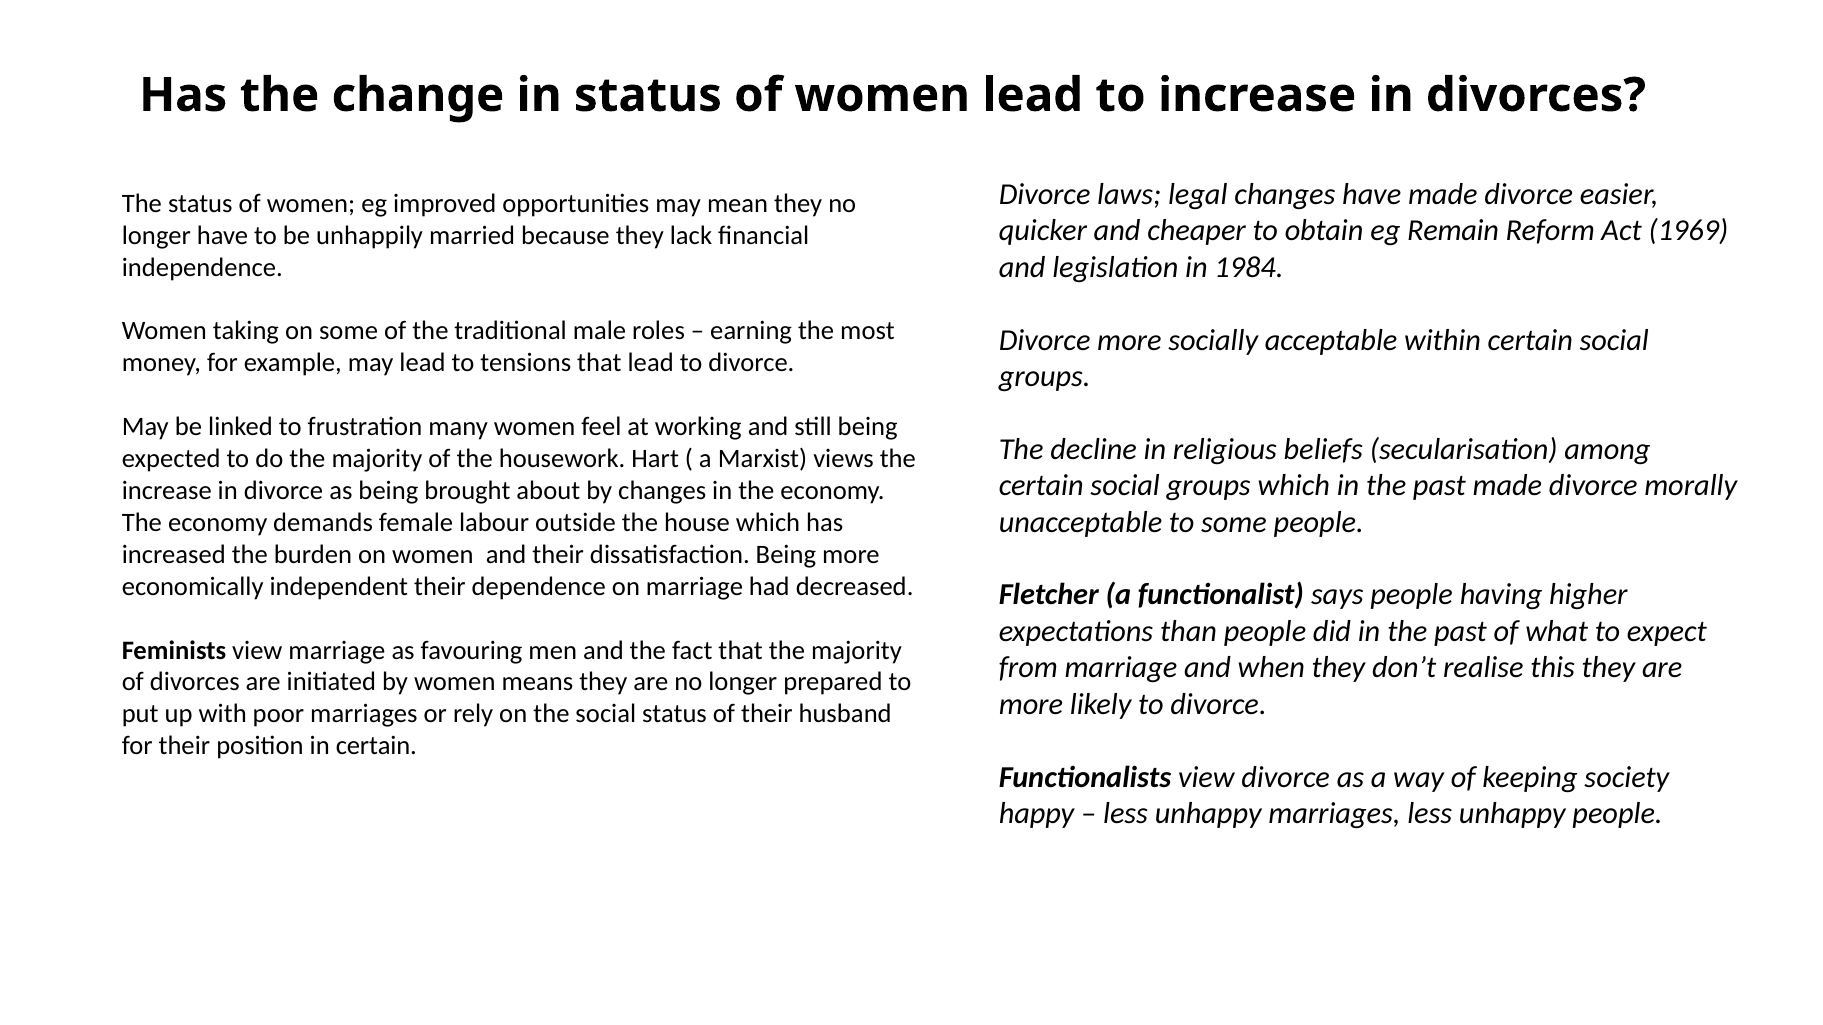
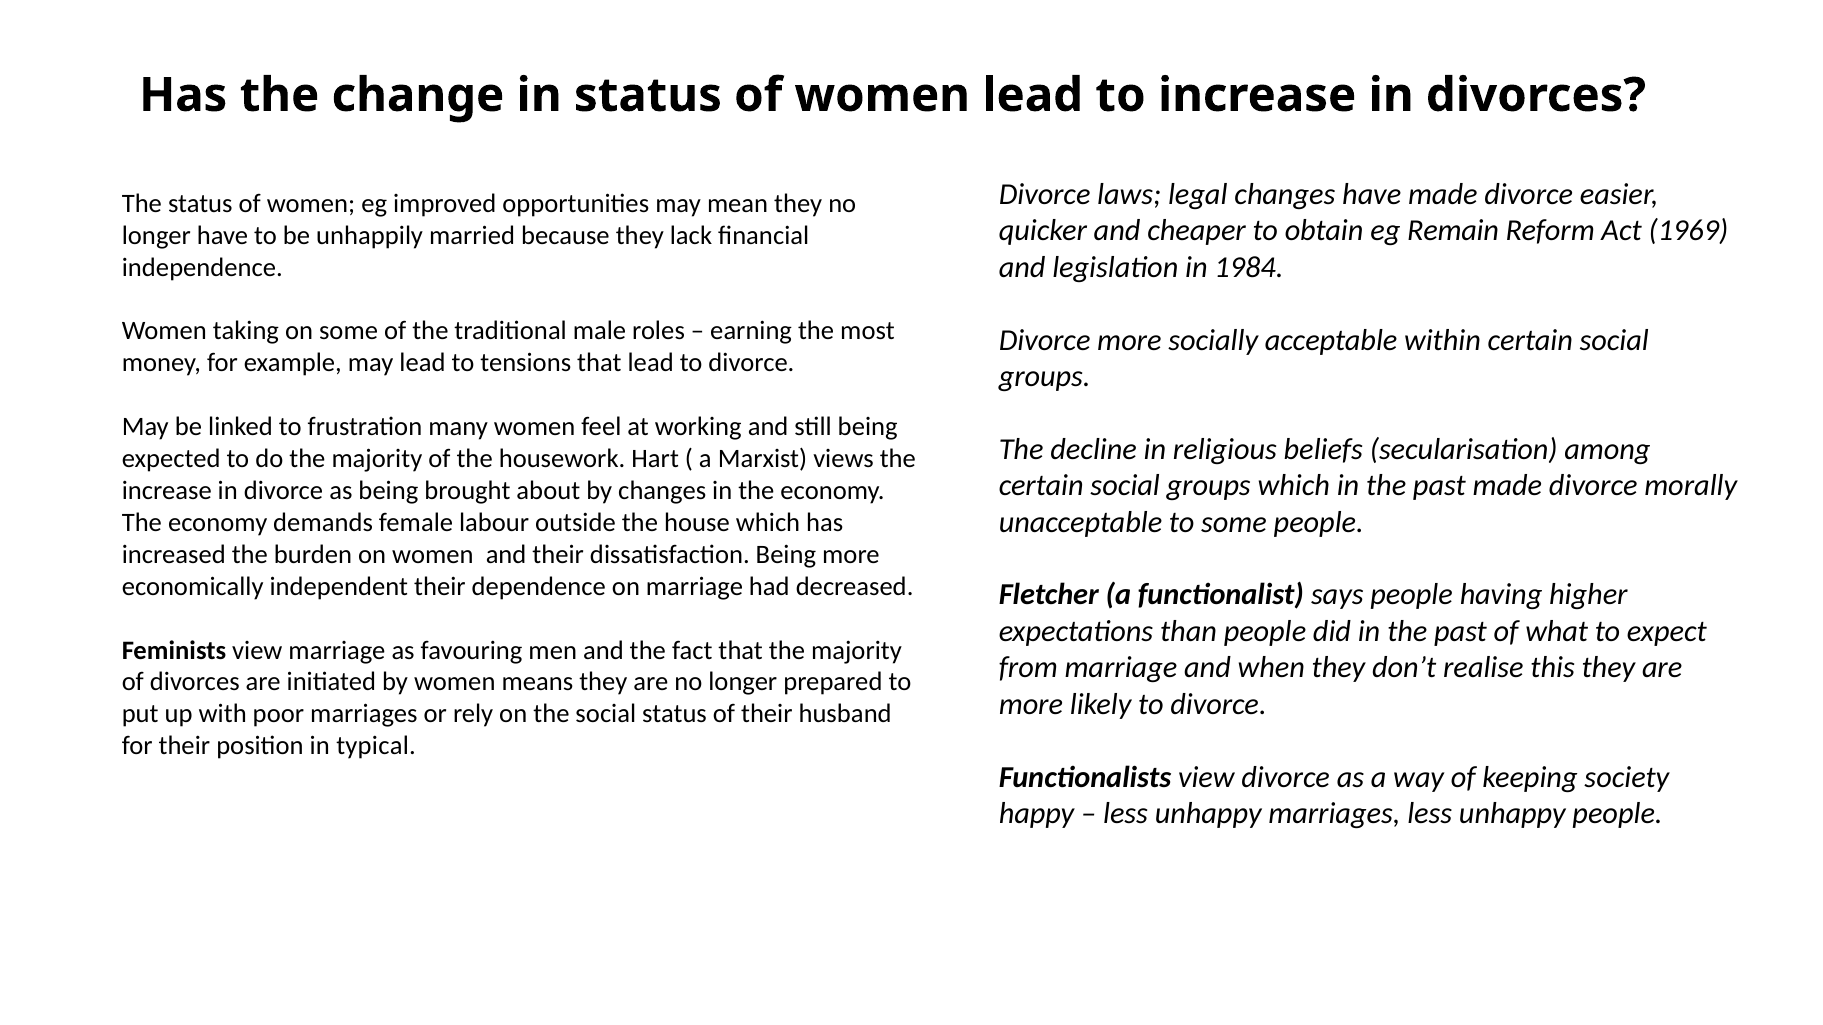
in certain: certain -> typical (376, 746)
